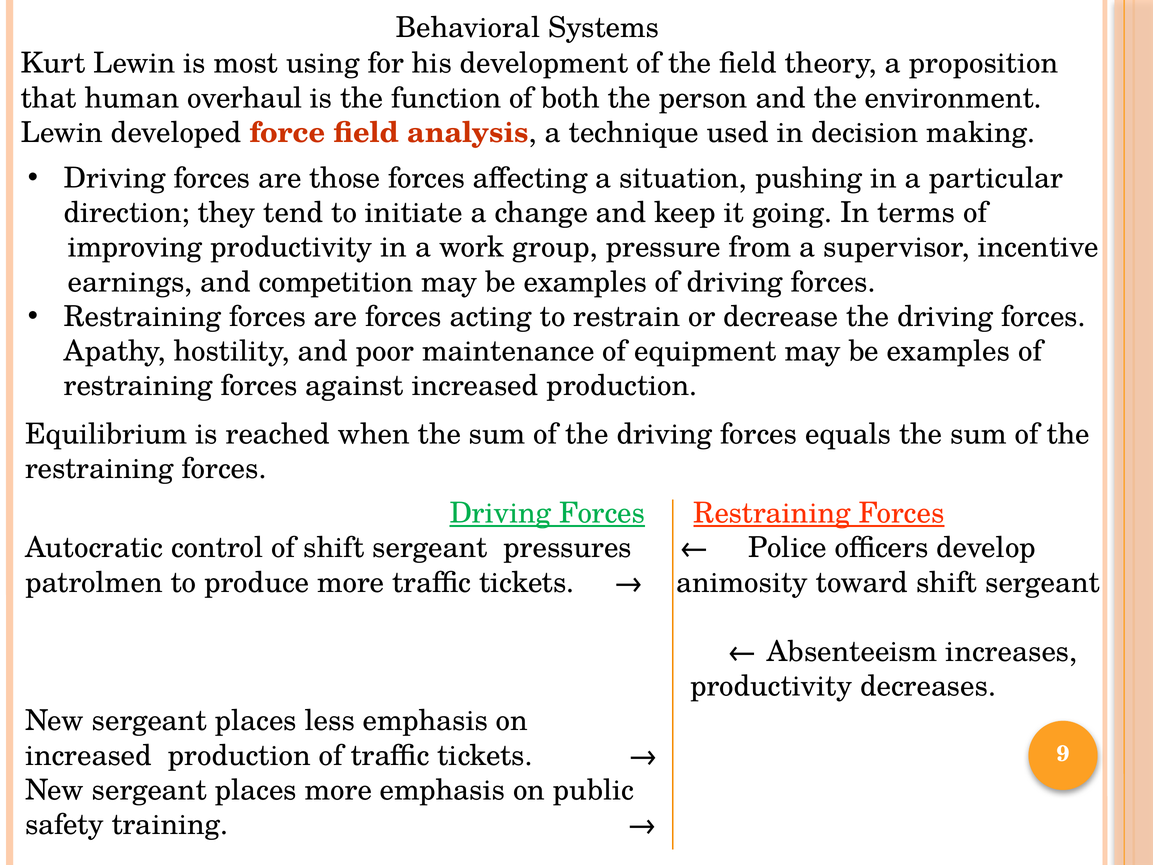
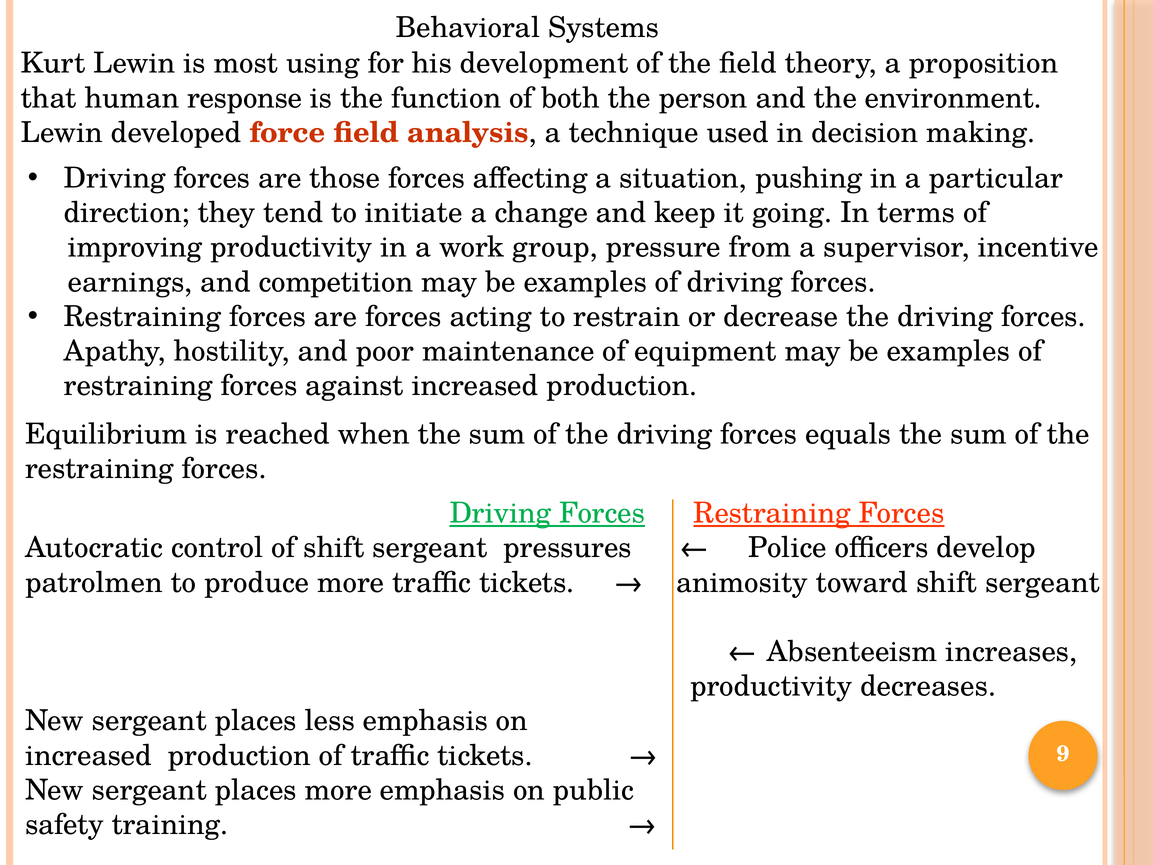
overhaul: overhaul -> response (245, 98)
